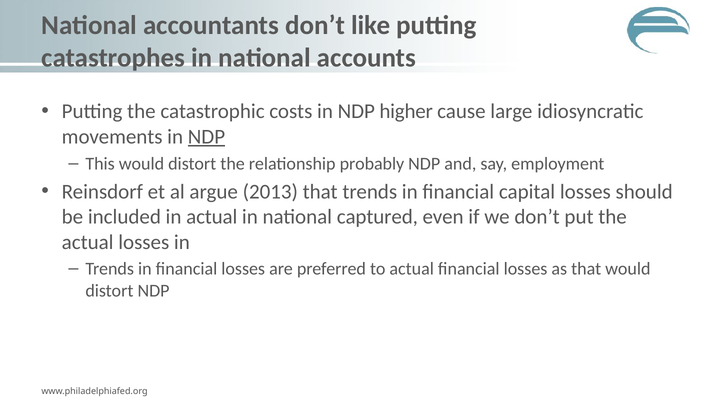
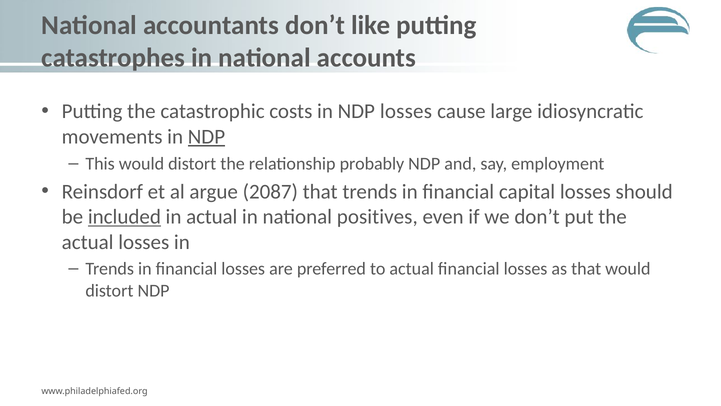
NDP higher: higher -> losses (406, 111)
2013: 2013 -> 2087 (270, 191)
included underline: none -> present (124, 217)
captured: captured -> positives (377, 217)
